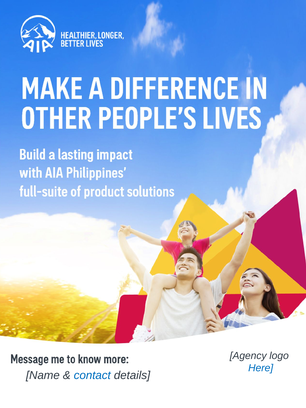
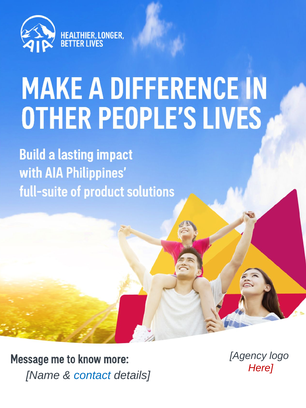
Here colour: blue -> red (261, 368)
